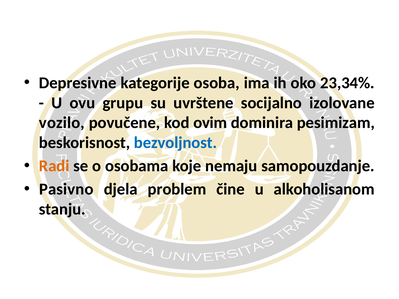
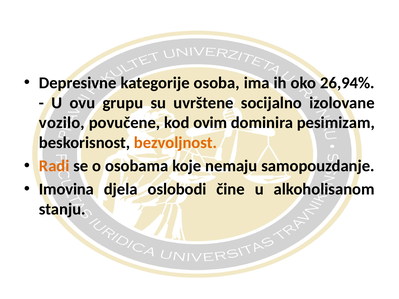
23,34%: 23,34% -> 26,94% (347, 83)
bezvoljnost colour: blue -> orange (175, 143)
Pasivno: Pasivno -> Imovina (66, 189)
problem: problem -> oslobodi (177, 189)
